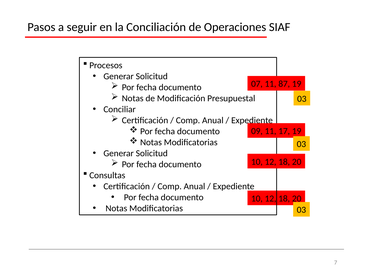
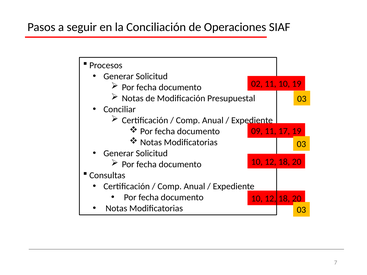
07: 07 -> 02 (257, 84)
11 87: 87 -> 10 (284, 84)
